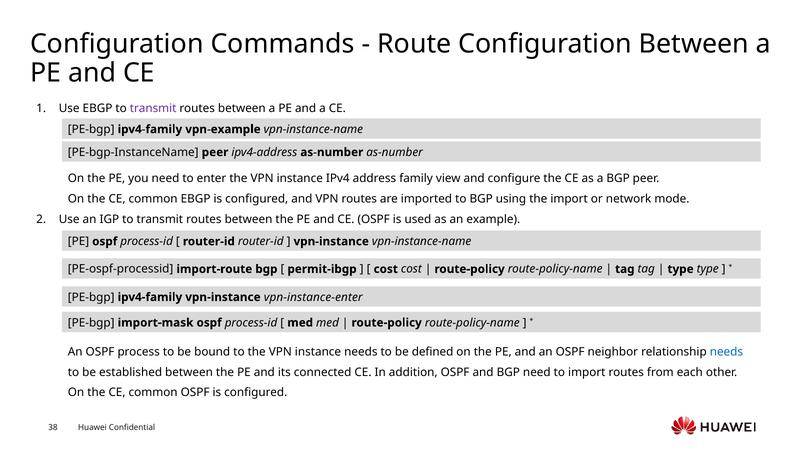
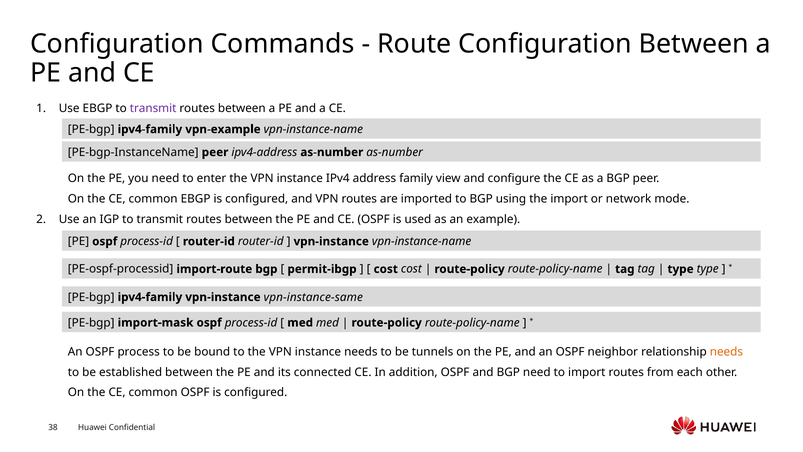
vpn-instance-enter: vpn-instance-enter -> vpn-instance-same (313, 297)
defined: defined -> tunnels (433, 352)
needs colour: blue -> orange (726, 352)
